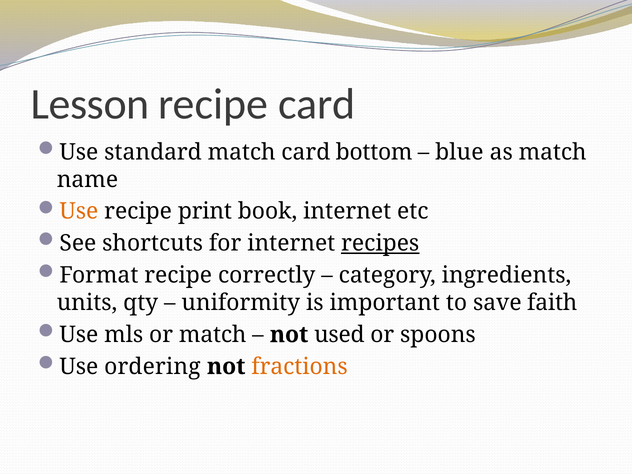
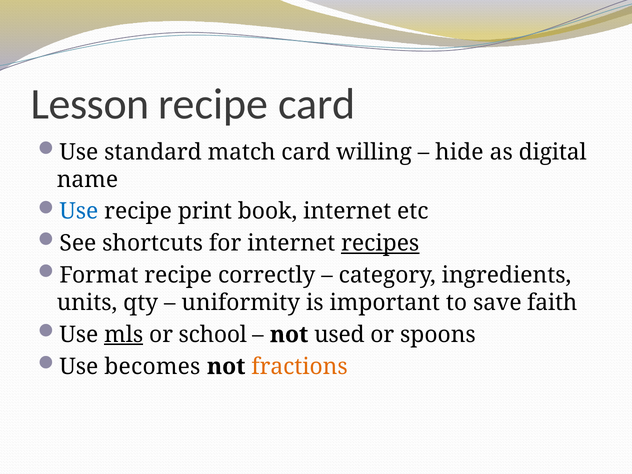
bottom: bottom -> willing (374, 152)
blue: blue -> hide (459, 152)
as match: match -> digital (553, 152)
Use colour: orange -> blue (79, 211)
mls underline: none -> present (124, 335)
or match: match -> school (213, 335)
ordering: ordering -> becomes (152, 367)
